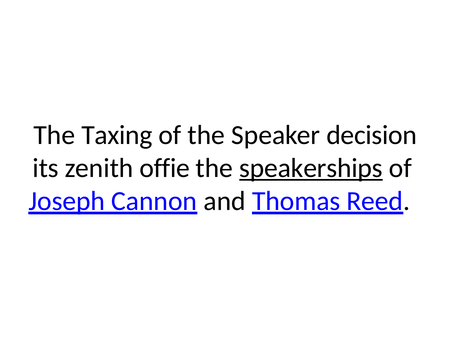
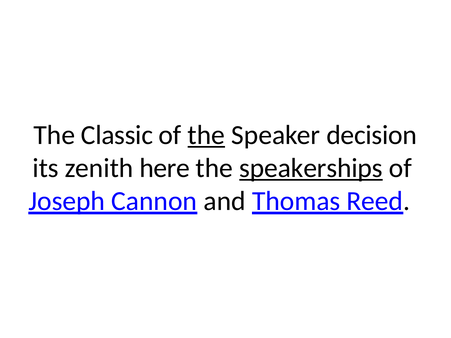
Taxing: Taxing -> Classic (117, 135)
the underline: none -> present (206, 135)
offie: offie -> here (165, 168)
